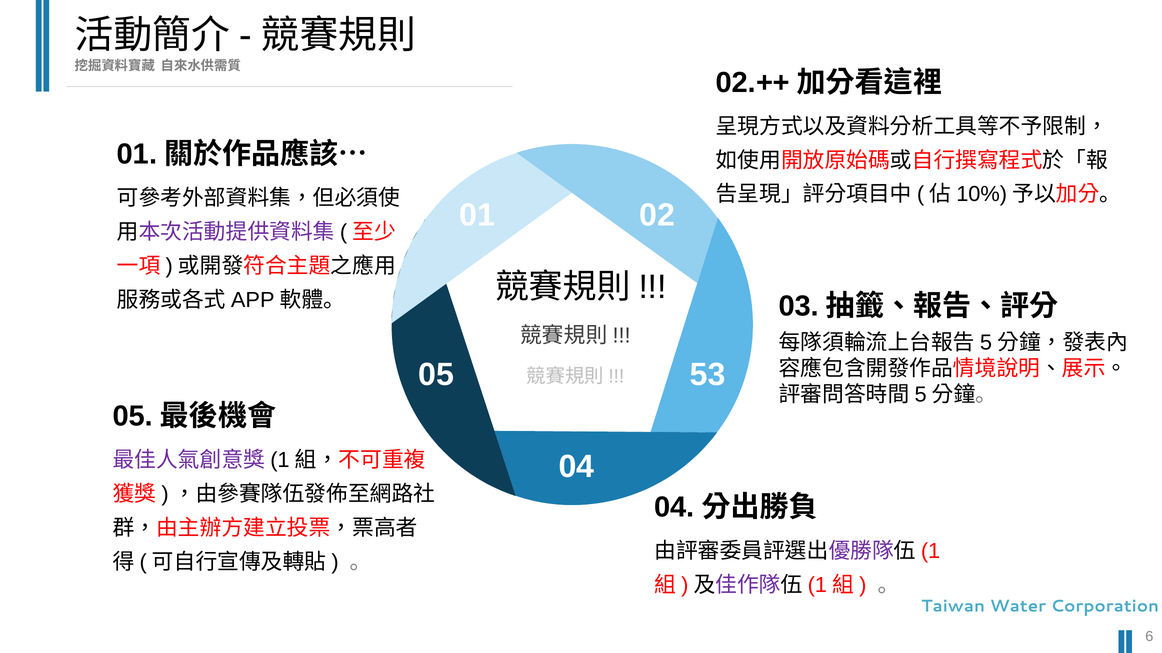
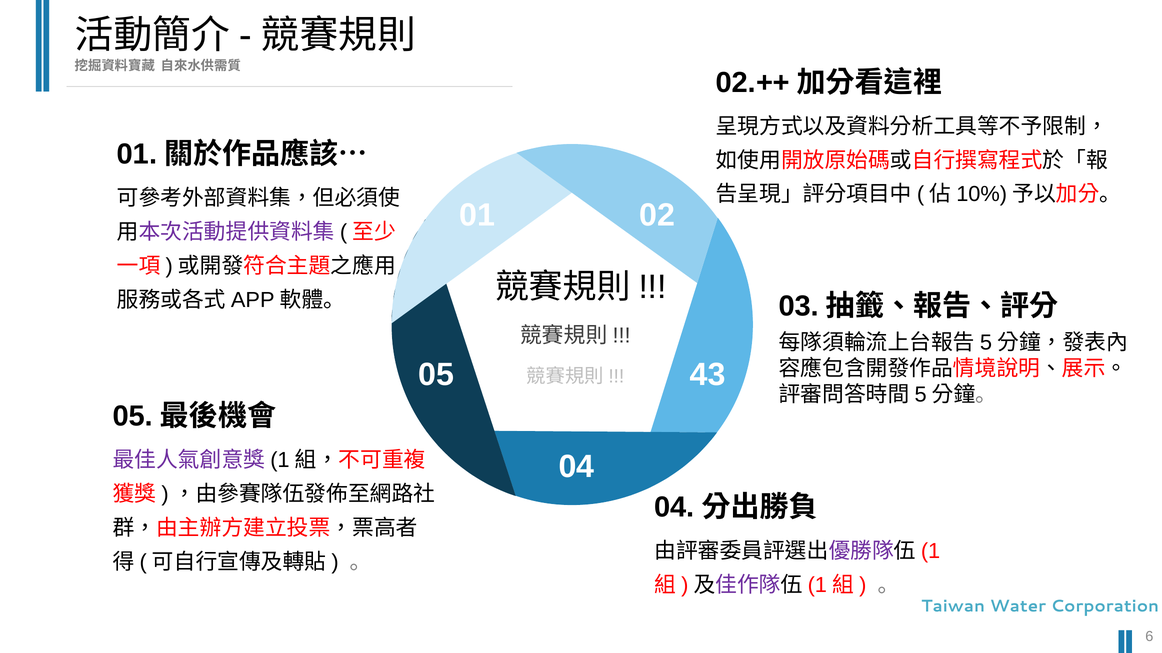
53: 53 -> 43 (708, 375)
